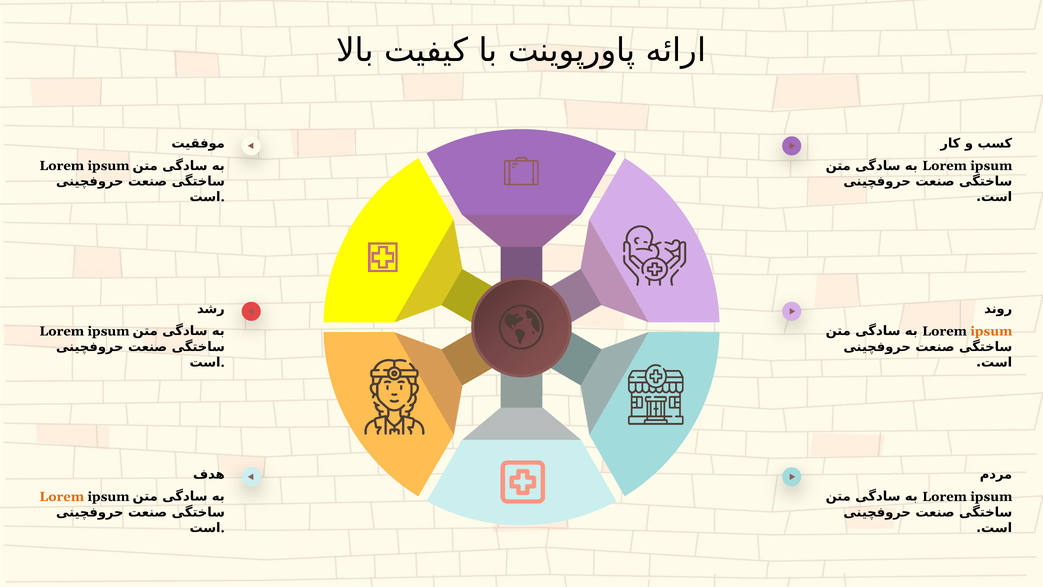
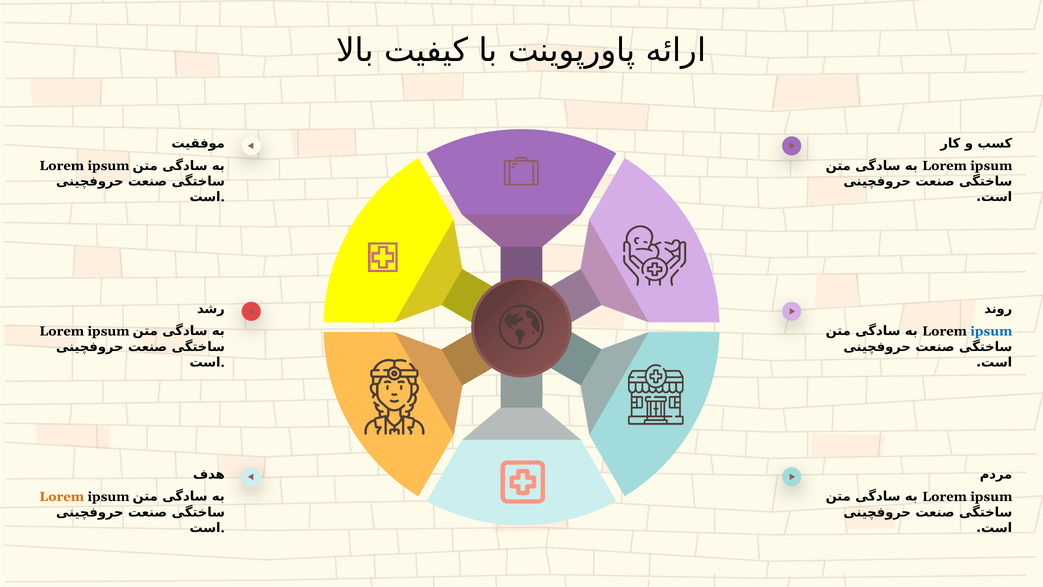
ipsum colour: orange -> blue (991, 331)
